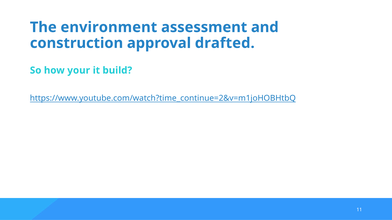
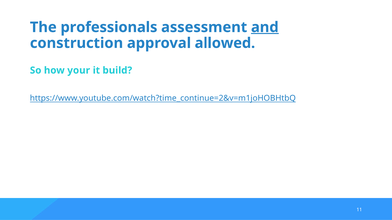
environment: environment -> professionals (109, 27)
and underline: none -> present (265, 27)
drafted: drafted -> allowed (225, 43)
